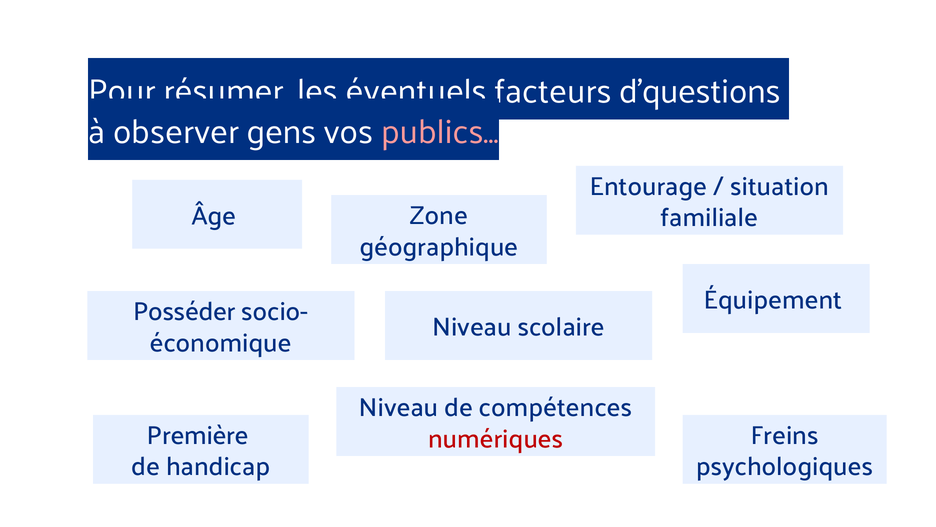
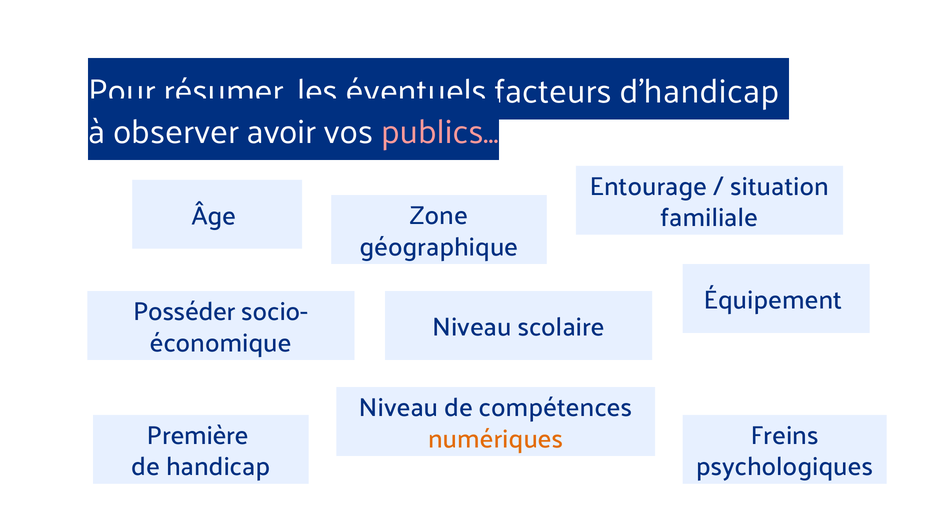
d’questions: d’questions -> d’handicap (700, 91)
gens: gens -> avoir (282, 132)
numériques colour: red -> orange (496, 439)
